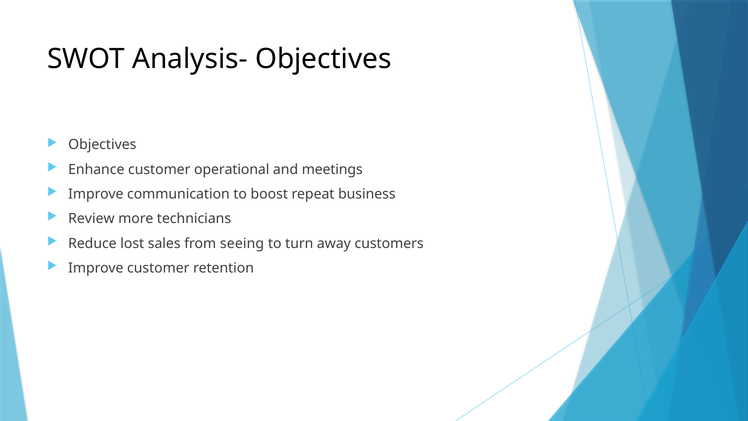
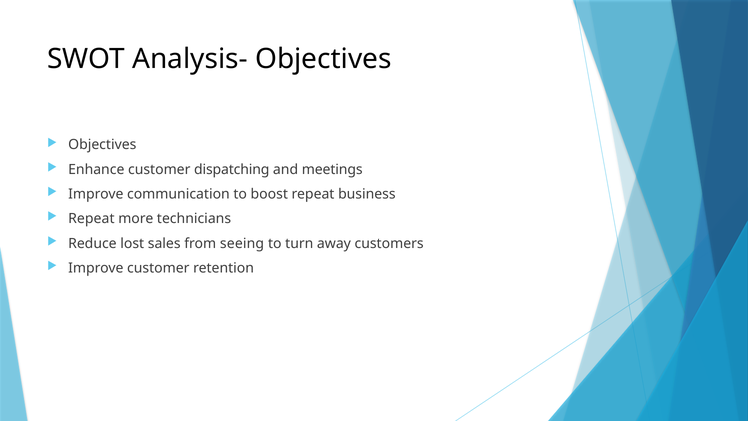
operational: operational -> dispatching (232, 169)
Review: Review -> Repeat (91, 219)
